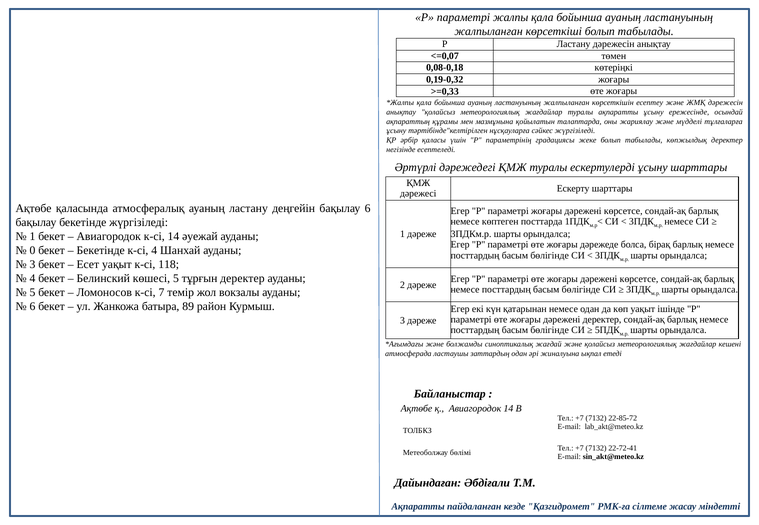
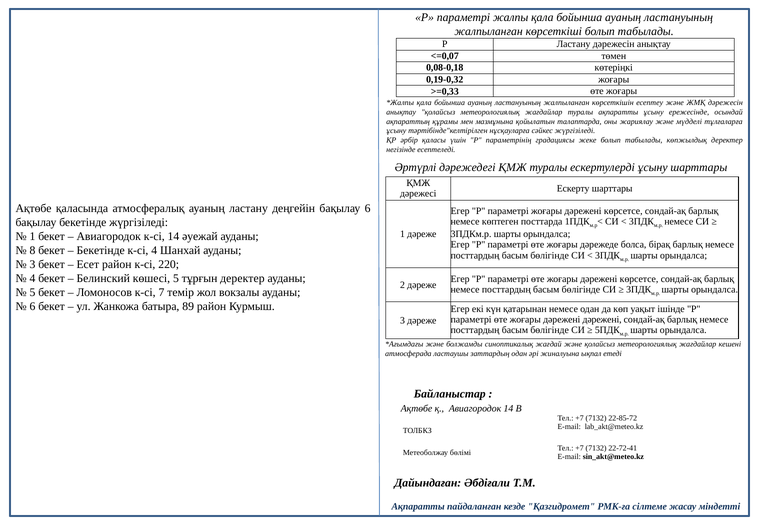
0: 0 -> 8 (32, 251)
Есет уақыт: уақыт -> район (117, 265)
118: 118 -> 220 (169, 265)
дәрежені деректер: деректер -> дәрежені (602, 320)
